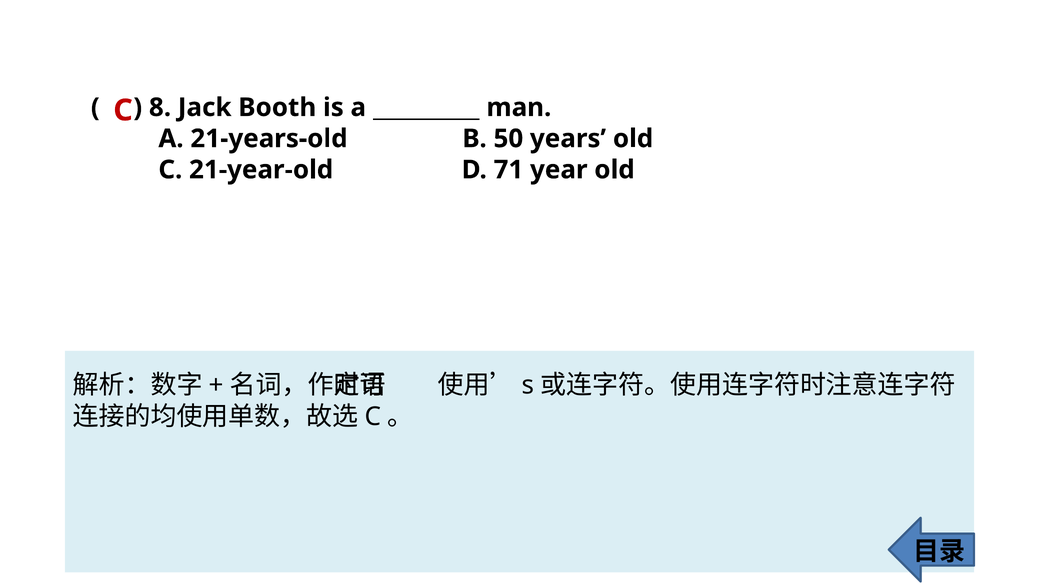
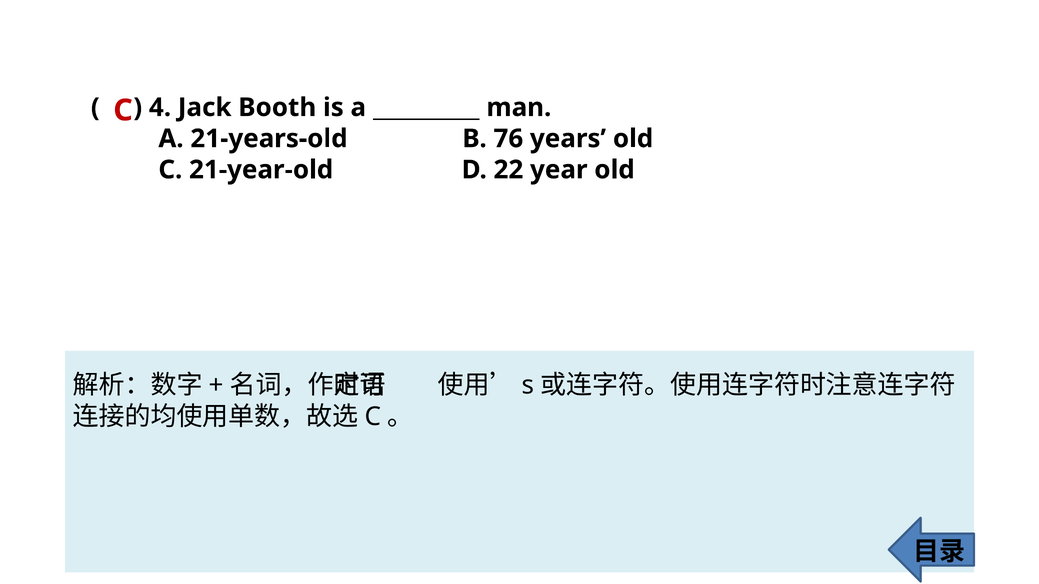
8: 8 -> 4 (160, 108)
50: 50 -> 76 (508, 139)
71: 71 -> 22 (508, 170)
